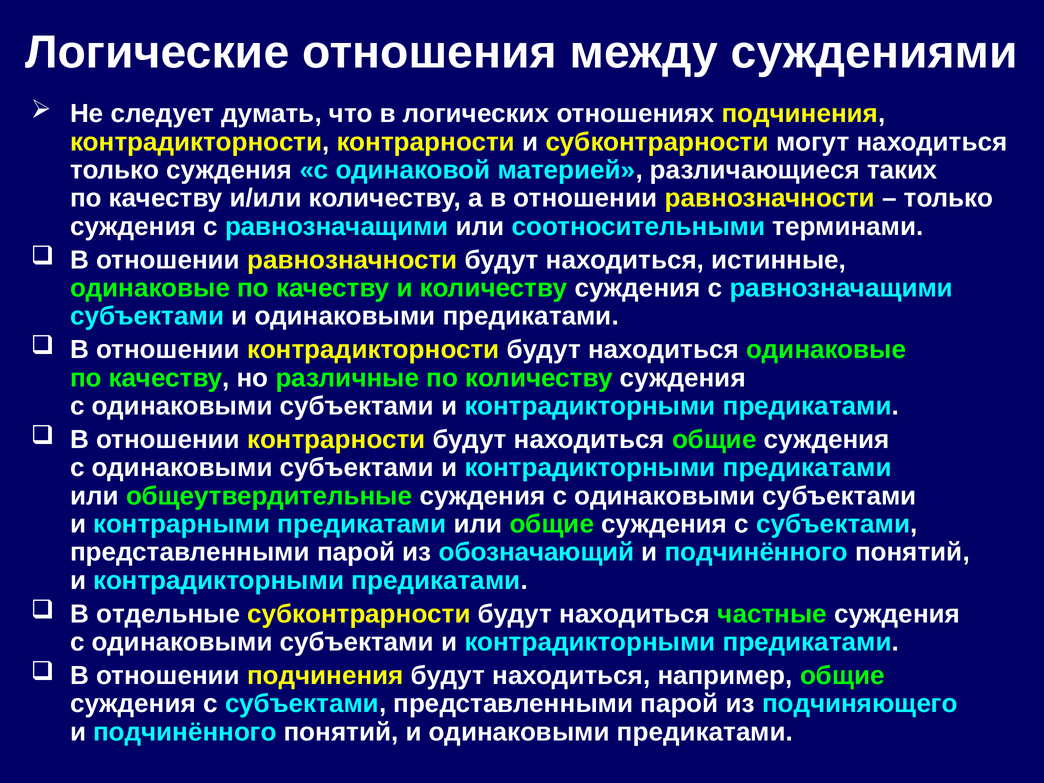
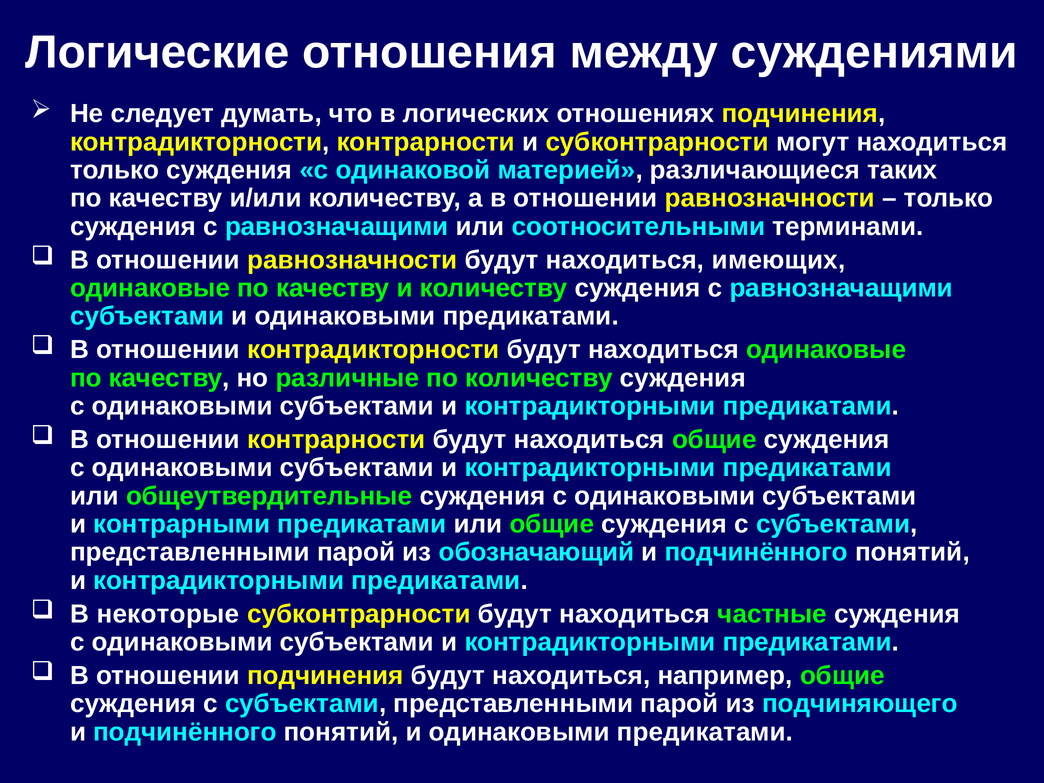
истинные: истинные -> имеющих (779, 260)
отдельные: отдельные -> некоторые (168, 614)
